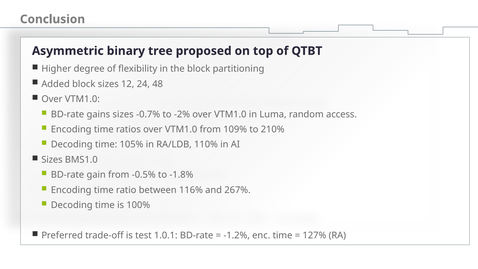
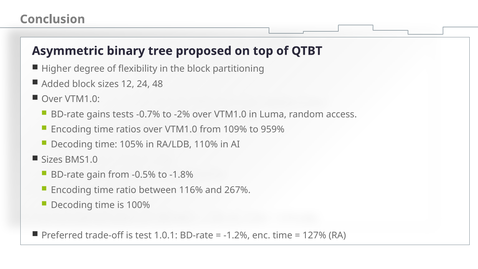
gains sizes: sizes -> tests (123, 114)
210%: 210% -> 959% (273, 129)
